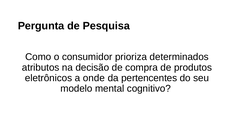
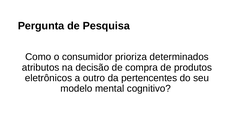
onde: onde -> outro (94, 78)
